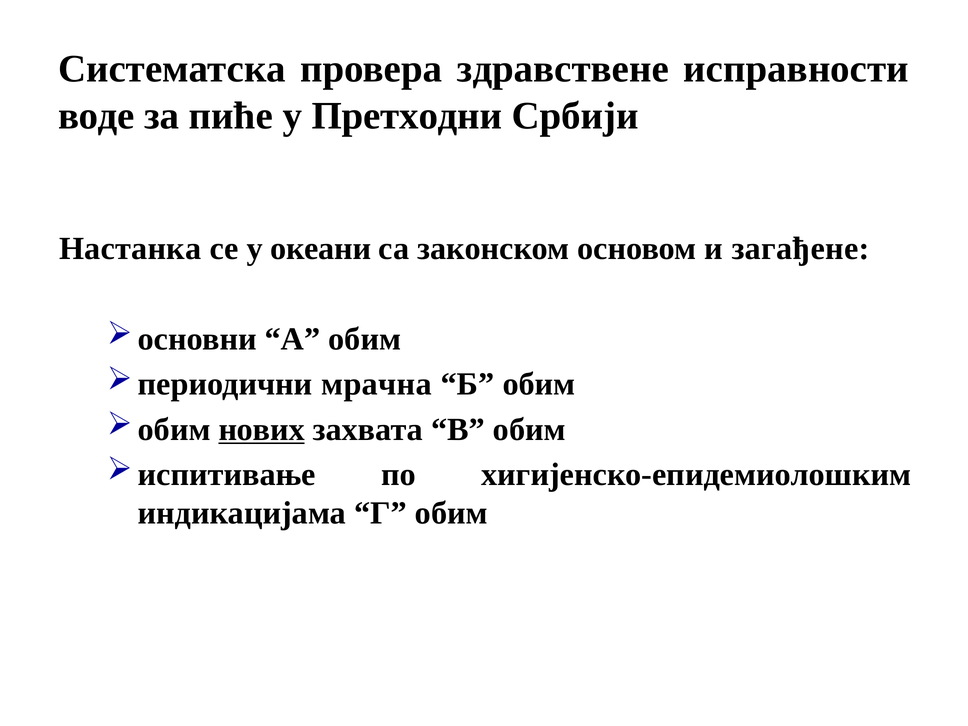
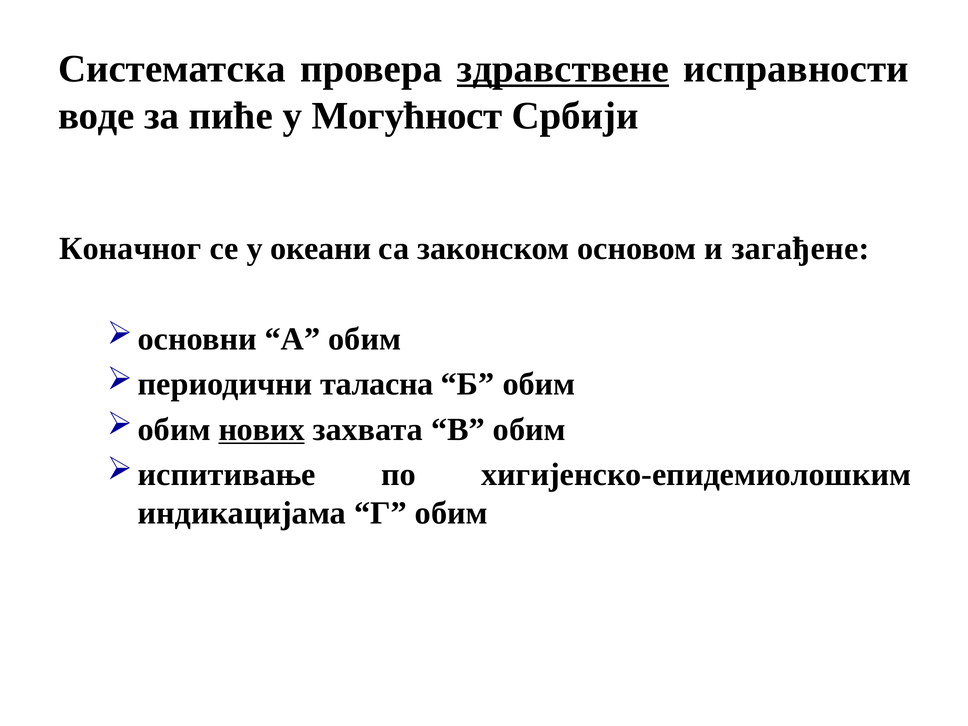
здравствене underline: none -> present (563, 69)
Претходни: Претходни -> Могућност (407, 116)
Настанка: Настанка -> Коначног (130, 249)
мрачна: мрачна -> таласна (377, 384)
